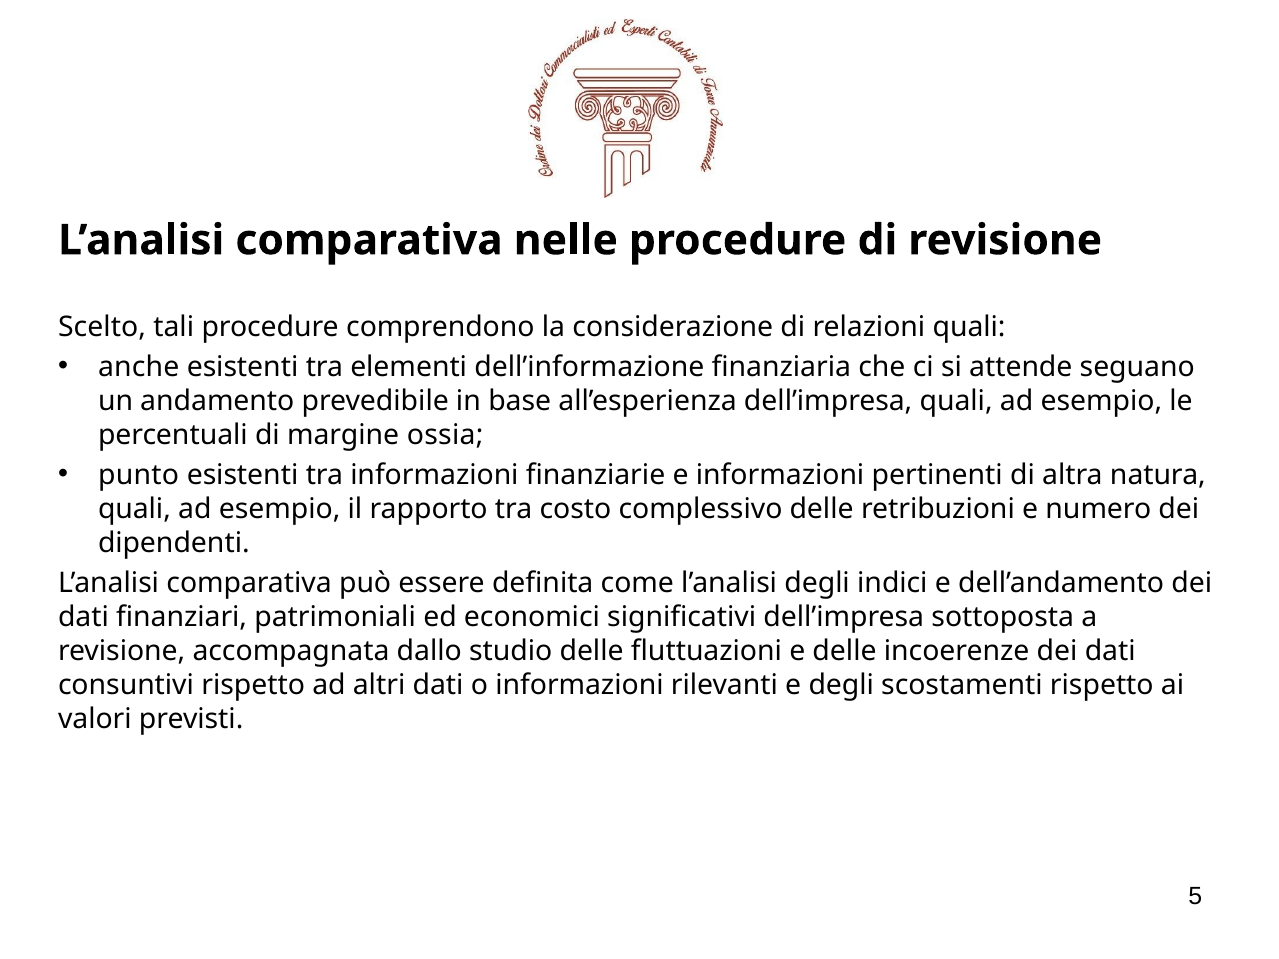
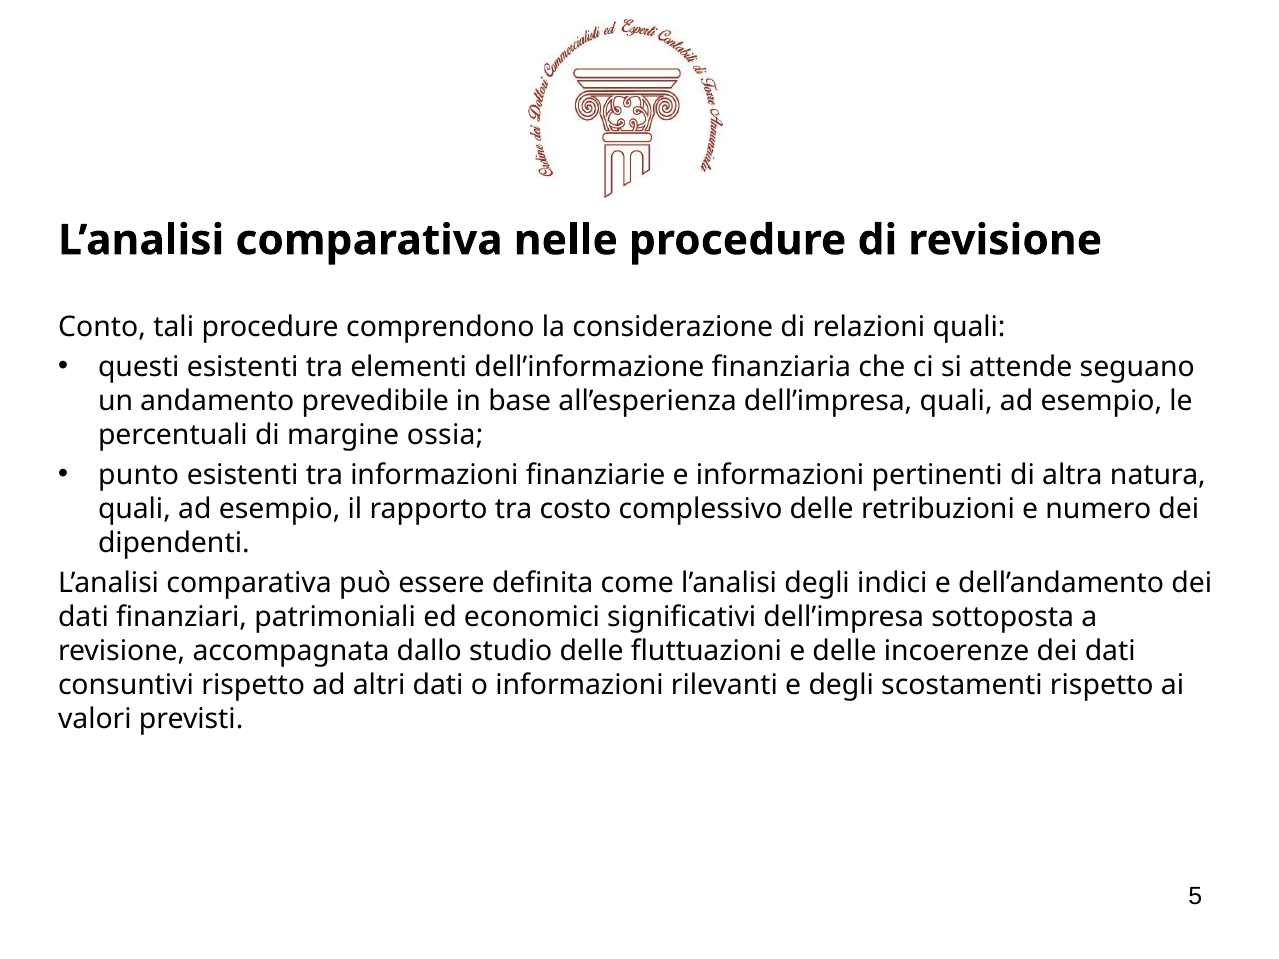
Scelto: Scelto -> Conto (102, 327)
anche: anche -> questi (139, 367)
